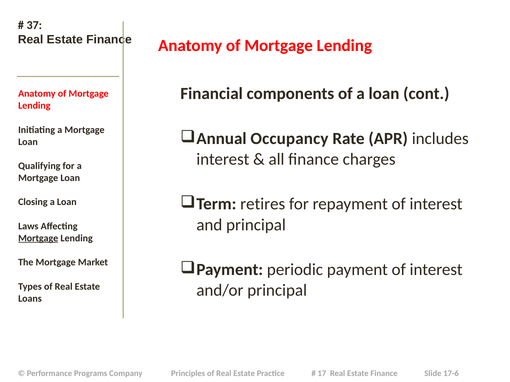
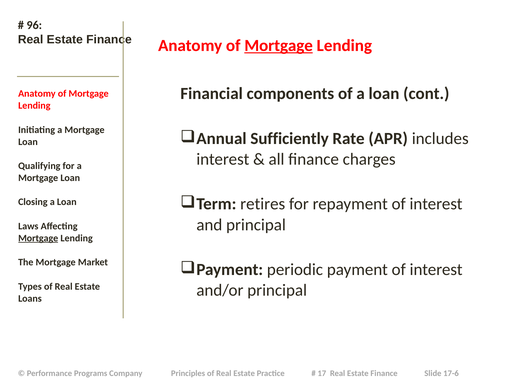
37: 37 -> 96 (34, 25)
Mortgage underline: none -> present (279, 46)
Occupancy: Occupancy -> Sufficiently (290, 139)
